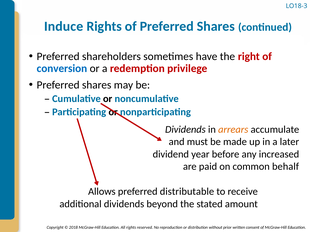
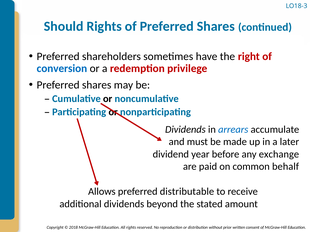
Induce: Induce -> Should (64, 26)
arrears colour: orange -> blue (233, 130)
increased: increased -> exchange (279, 154)
